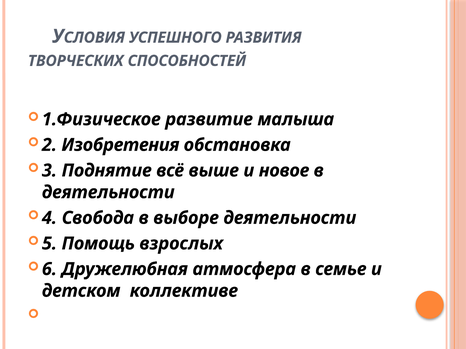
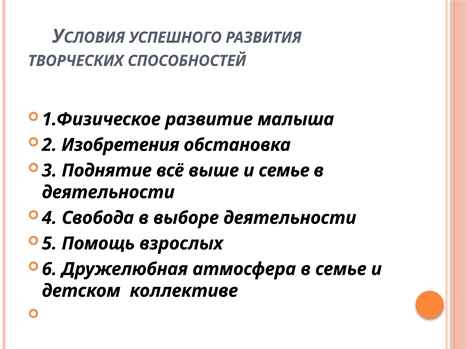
и новое: новое -> семье (284, 171)
